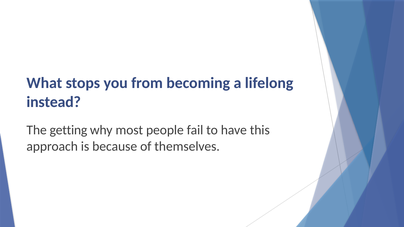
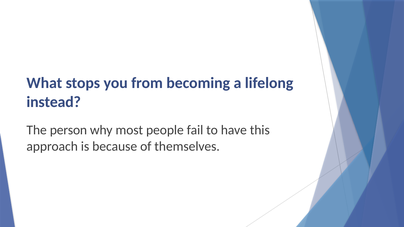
getting: getting -> person (68, 130)
